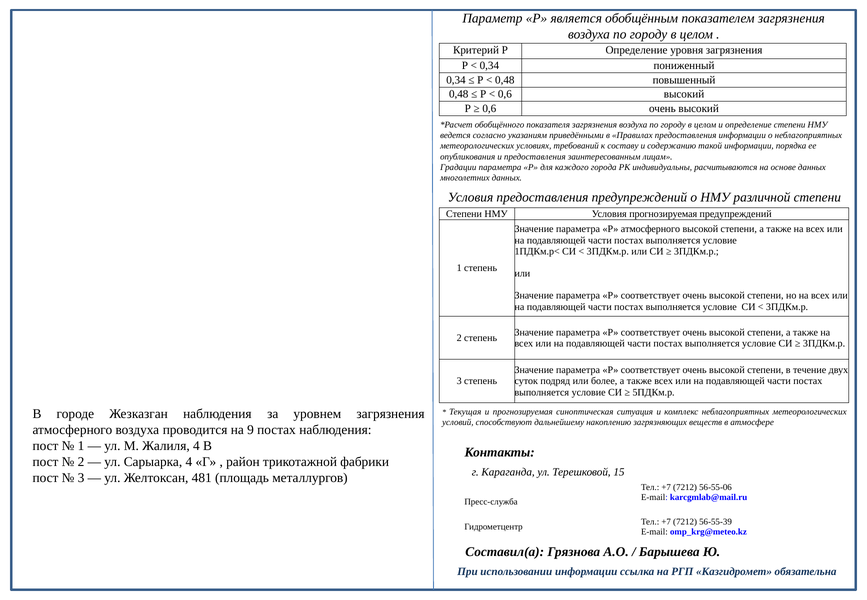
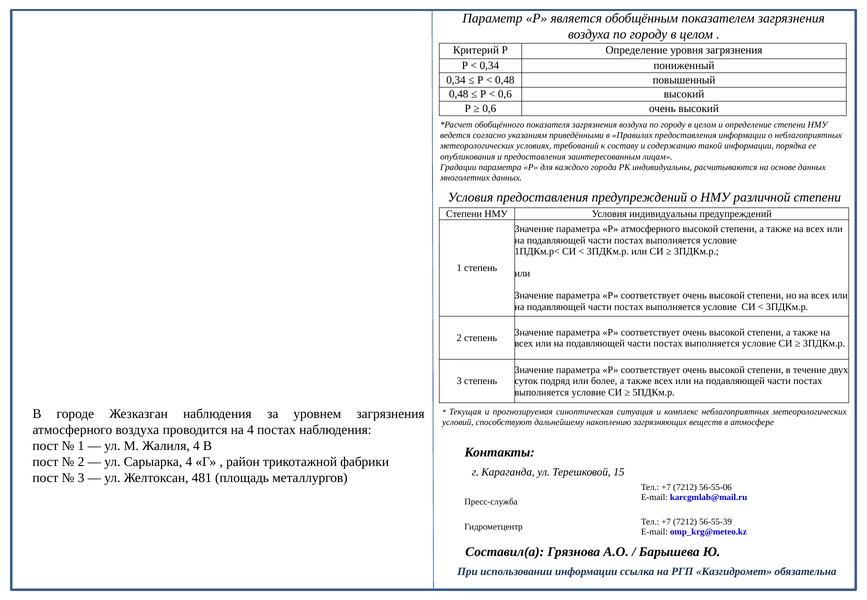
Условия прогнозируемая: прогнозируемая -> индивидуальны (663, 214)
на 9: 9 -> 4 (251, 430)
